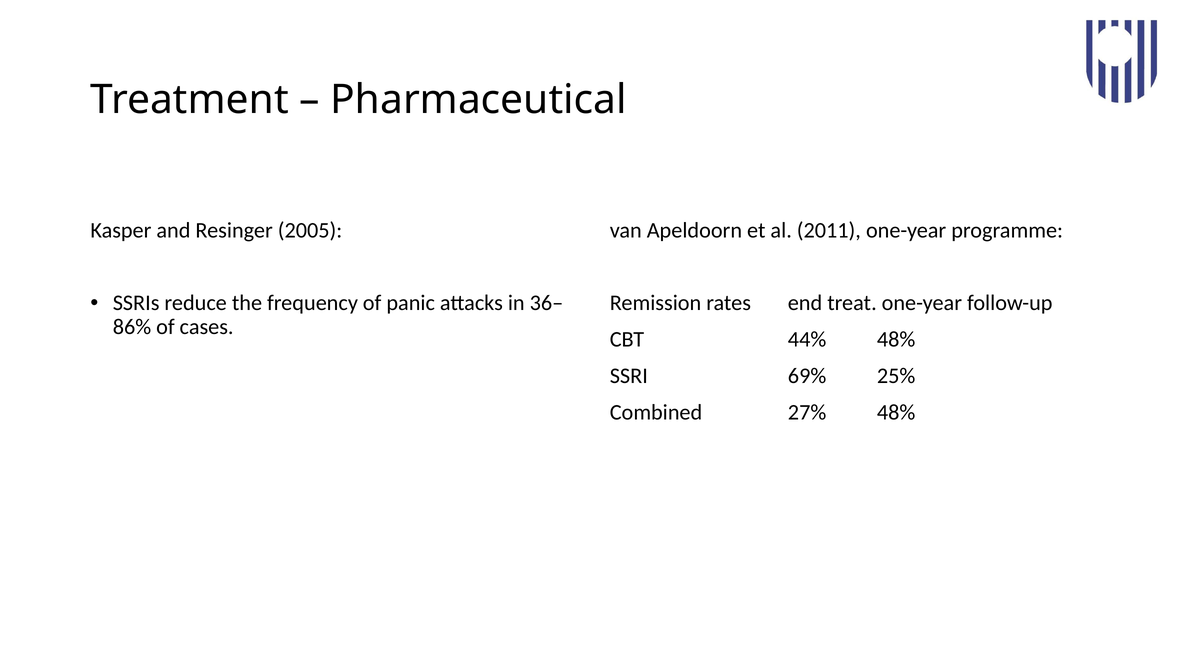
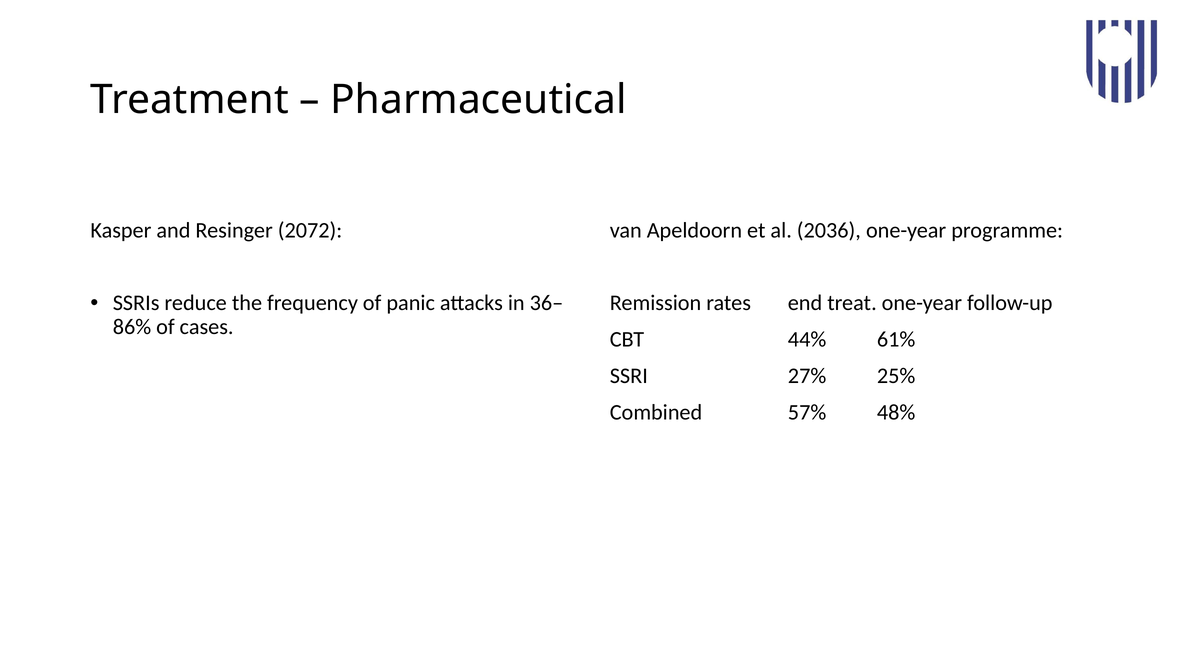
2005: 2005 -> 2072 (310, 230)
2011: 2011 -> 2036 (829, 230)
44% 48%: 48% -> 61% (896, 339)
69%: 69% -> 27% (807, 376)
27%: 27% -> 57% (807, 412)
